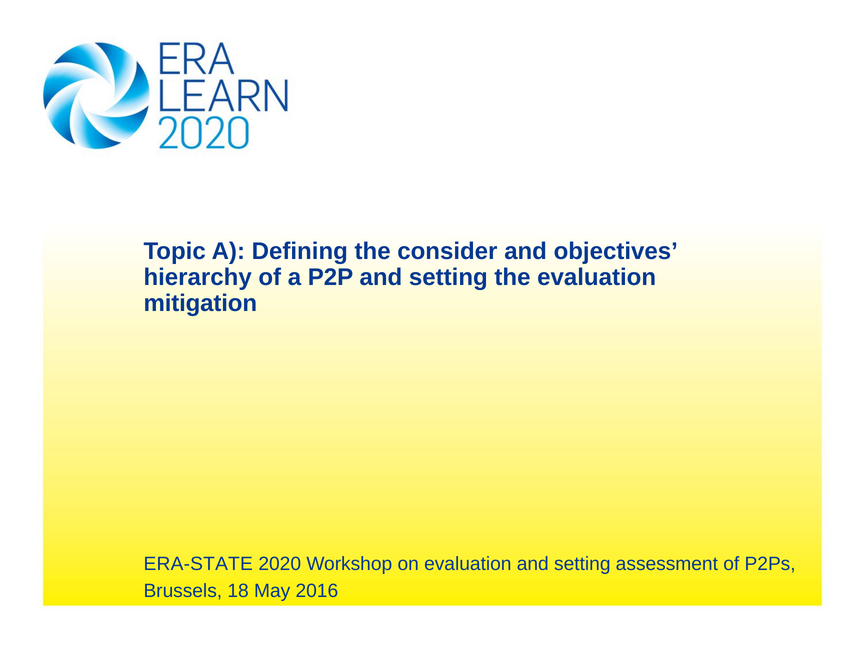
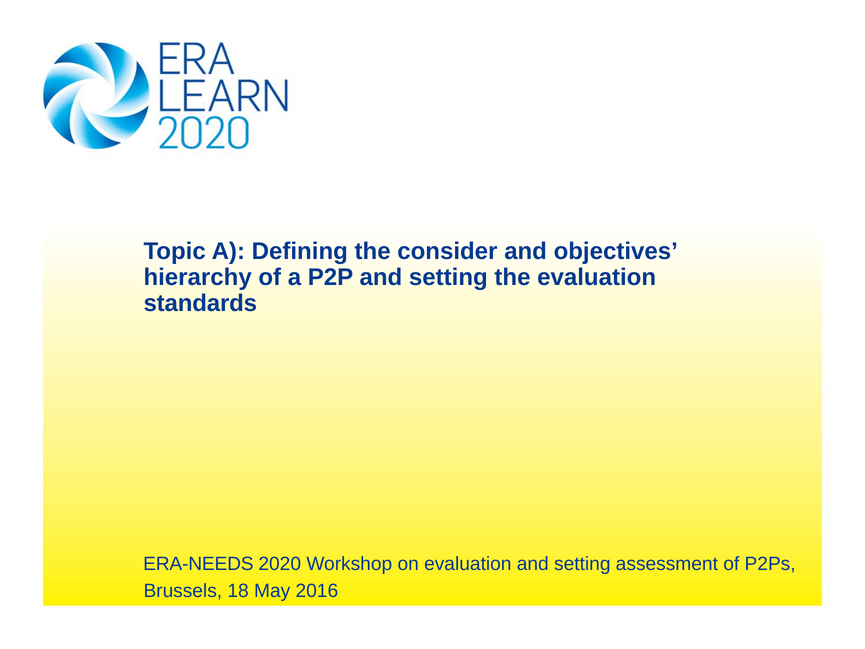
mitigation: mitigation -> standards (200, 303)
ERA-STATE: ERA-STATE -> ERA-NEEDS (198, 564)
